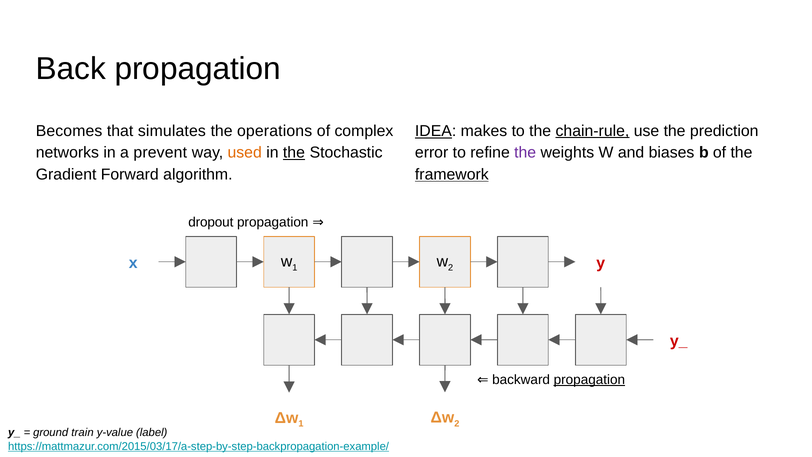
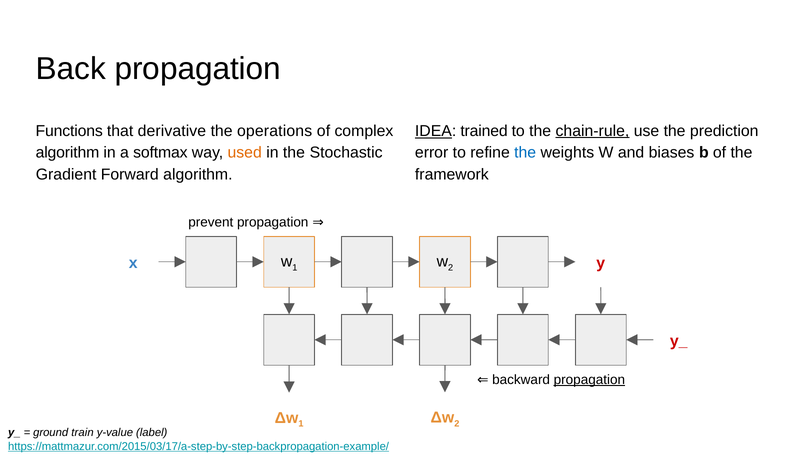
Becomes: Becomes -> Functions (69, 131)
simulates: simulates -> derivative (172, 131)
makes: makes -> trained (484, 131)
networks: networks -> algorithm (67, 153)
prevent: prevent -> softmax (160, 153)
the underline: present -> none (294, 153)
the colour: purple -> blue (525, 153)
framework underline: present -> none (452, 174)
dropout: dropout -> prevent (211, 222)
